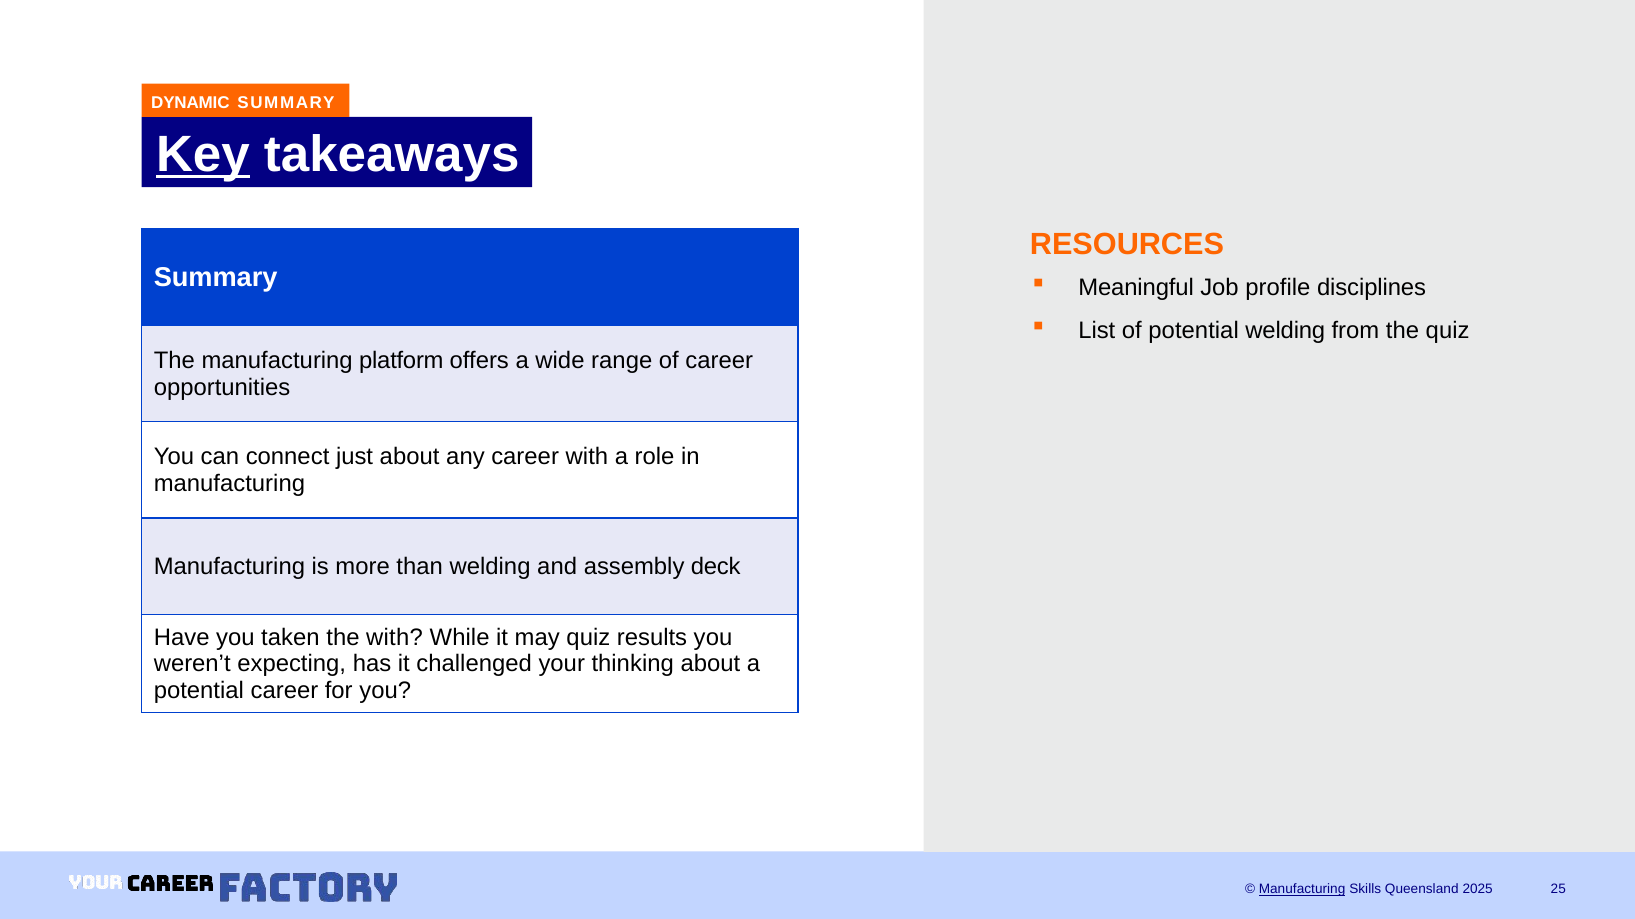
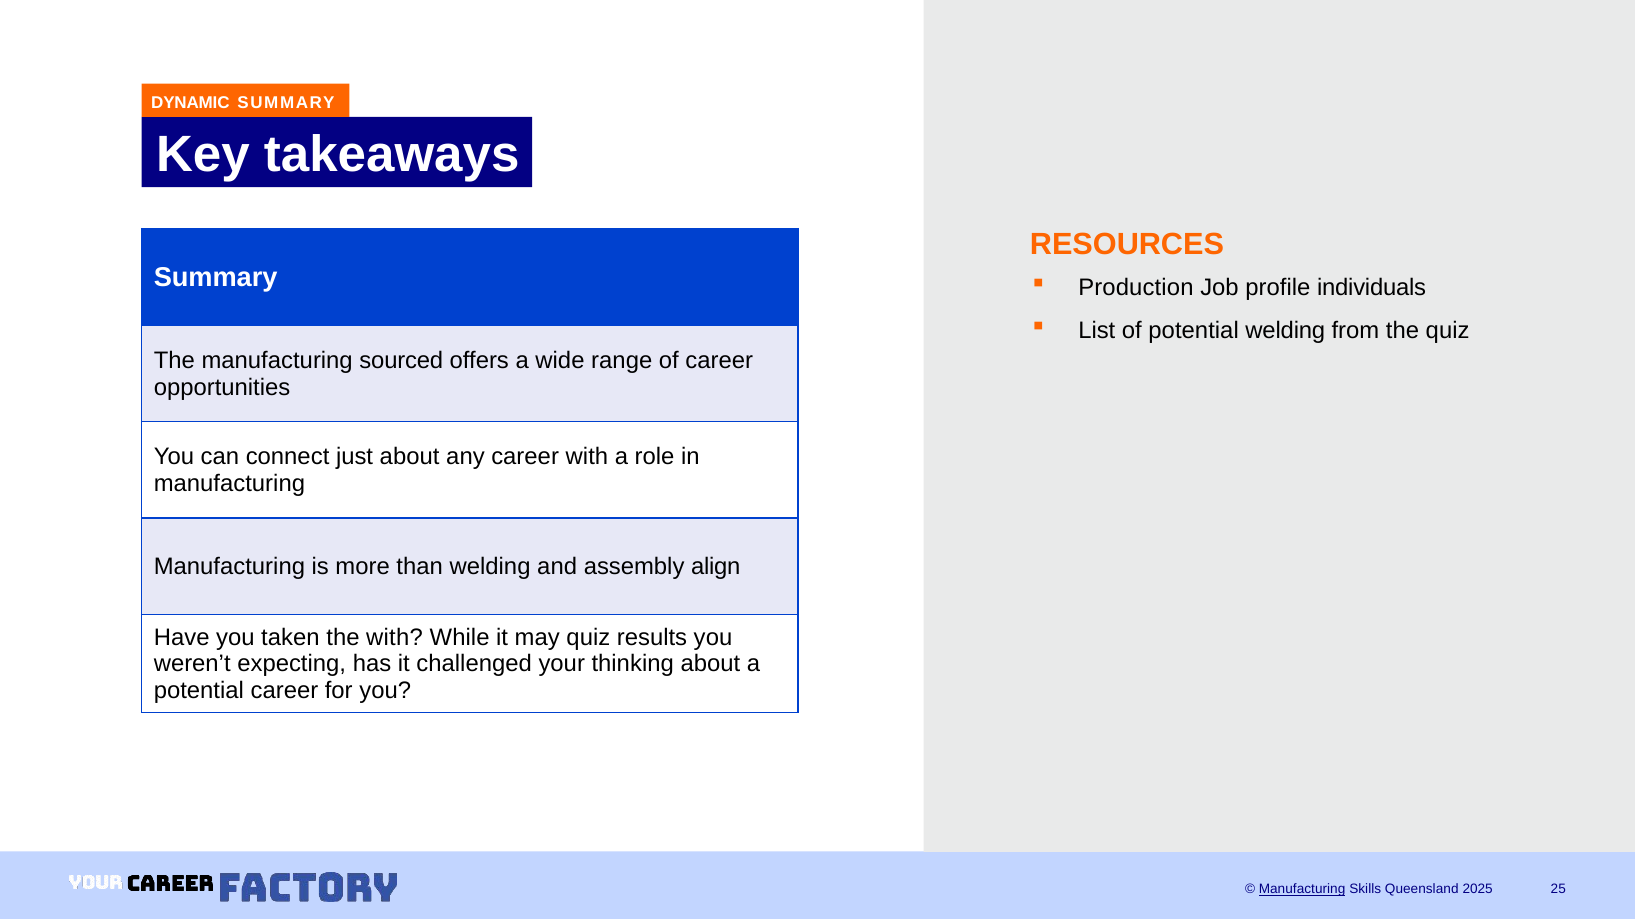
Key underline: present -> none (203, 154)
Meaningful: Meaningful -> Production (1136, 288)
disciplines: disciplines -> individuals (1372, 288)
platform: platform -> sourced (401, 361)
deck: deck -> align (716, 567)
